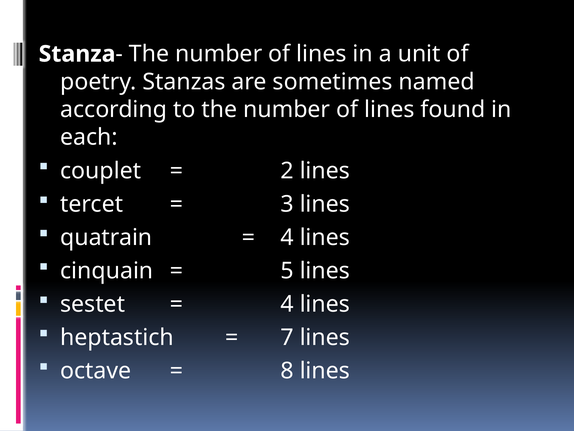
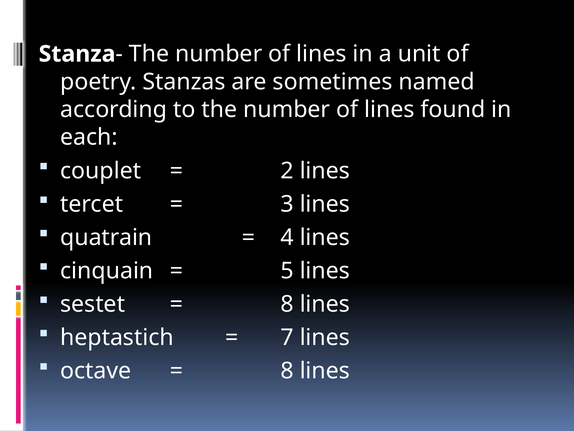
4: 4 -> 8 (287, 304)
